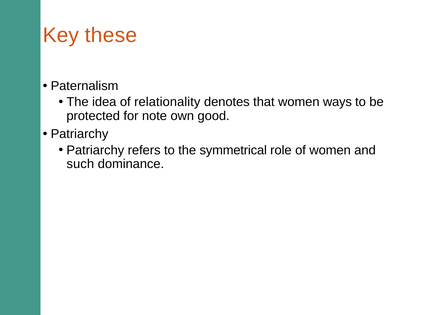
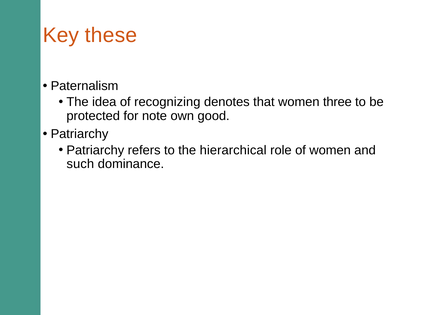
relationality: relationality -> recognizing (167, 102)
ways: ways -> three (337, 102)
symmetrical: symmetrical -> hierarchical (233, 150)
